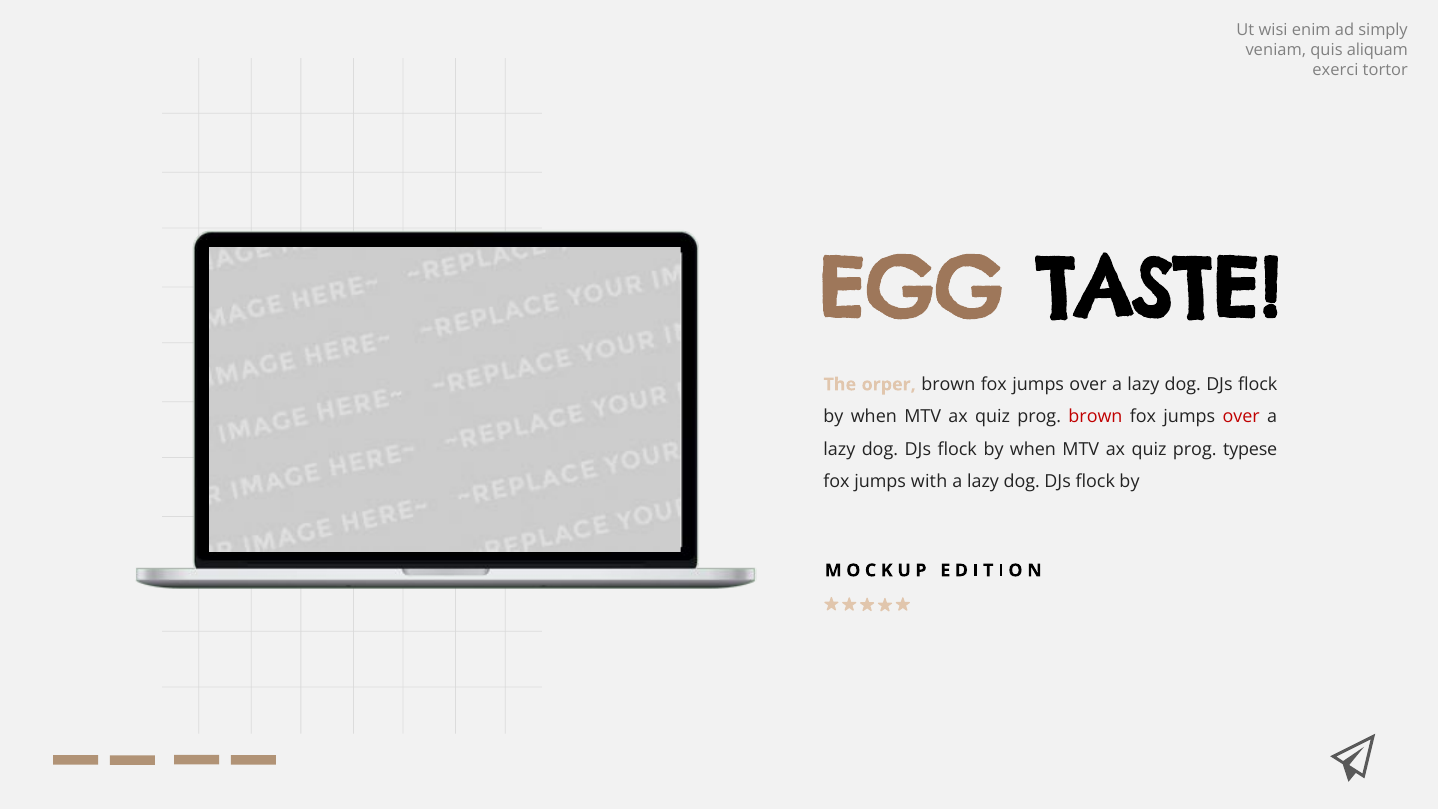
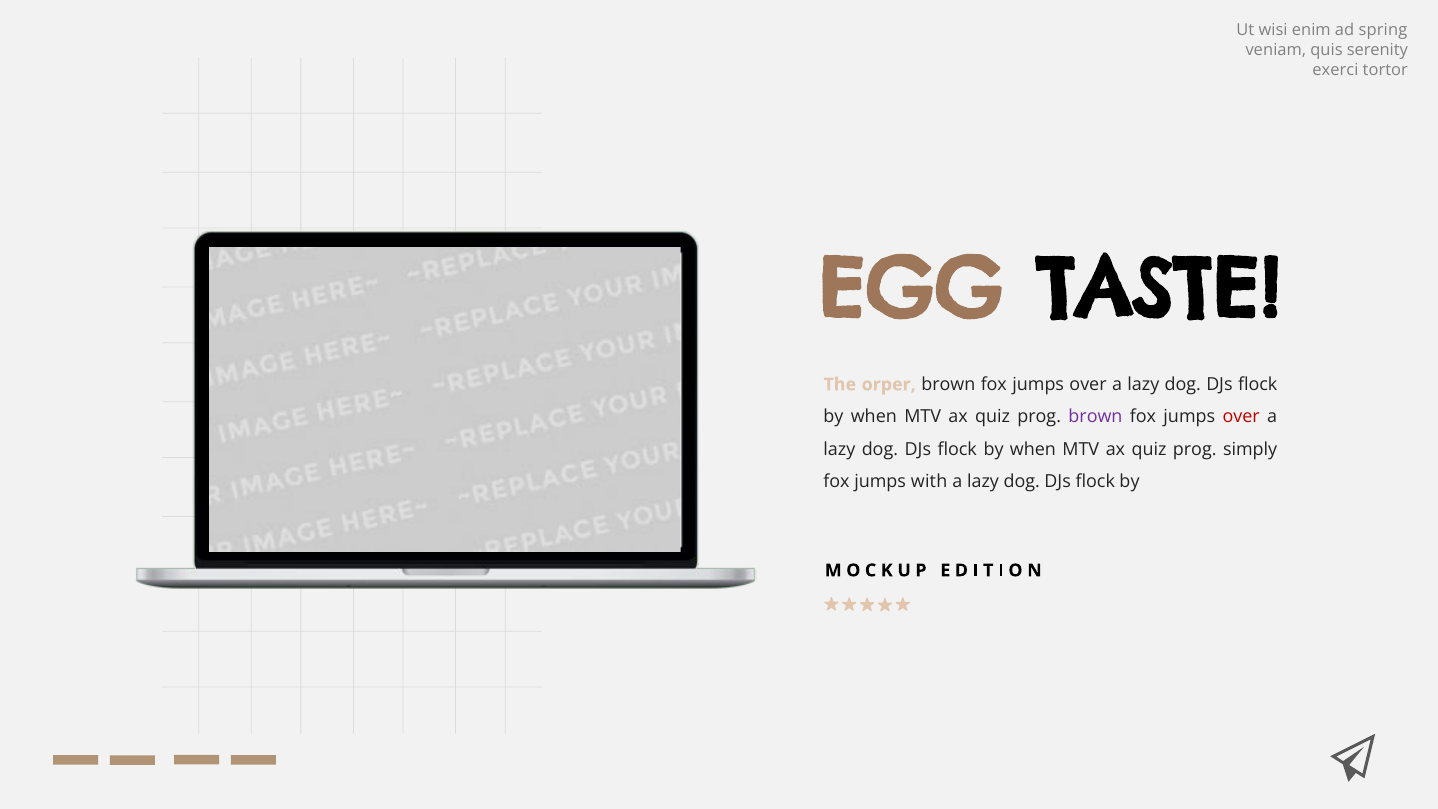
simply: simply -> spring (1383, 30)
aliquam: aliquam -> serenity (1377, 50)
brown colour: red -> purple (1095, 417)
typese: typese -> simply (1250, 449)
